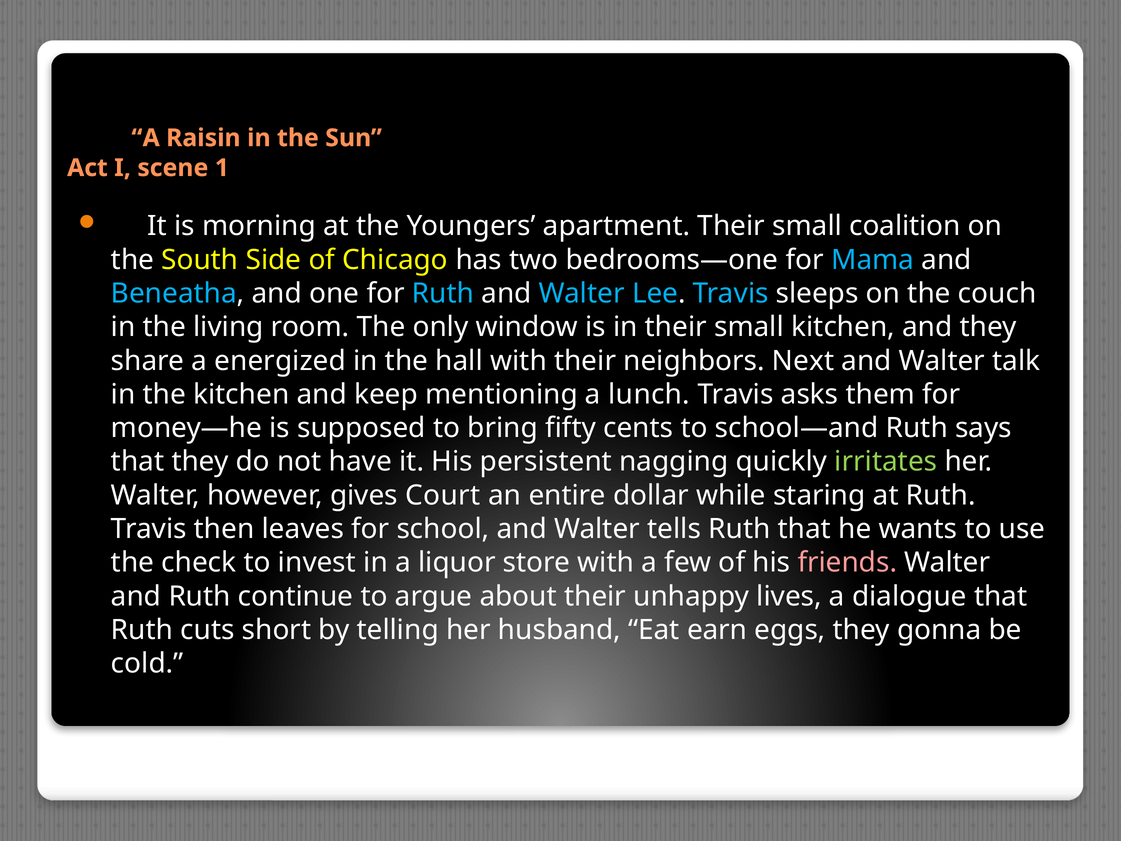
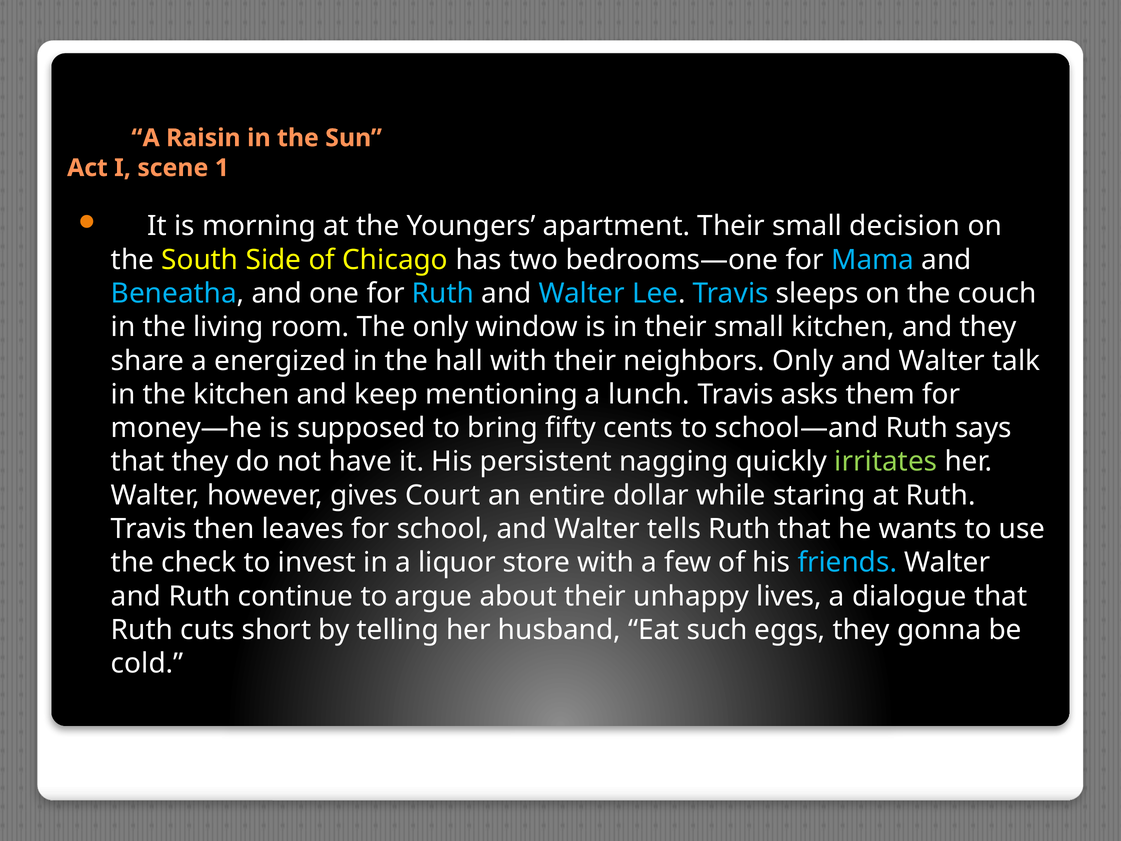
coalition: coalition -> decision (905, 226)
neighbors Next: Next -> Only (803, 361)
friends colour: pink -> light blue (847, 562)
earn: earn -> such (717, 630)
